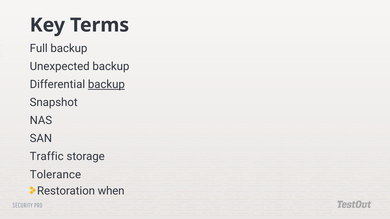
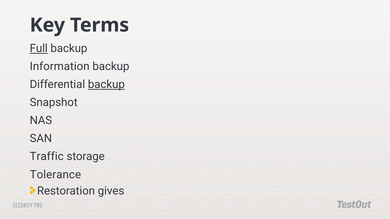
Full underline: none -> present (39, 48)
Unexpected: Unexpected -> Information (60, 67)
when: when -> gives (111, 191)
